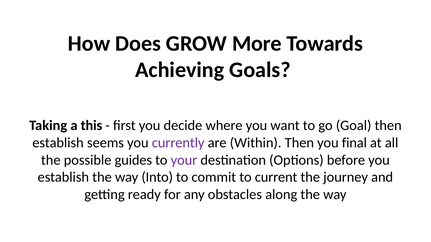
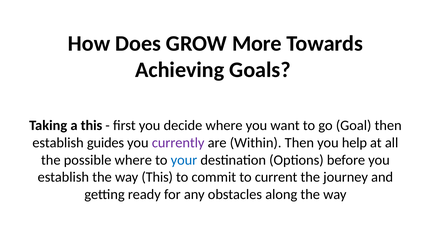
seems: seems -> guides (106, 143)
final: final -> help (354, 143)
possible guides: guides -> where (133, 160)
your colour: purple -> blue (184, 160)
way Into: Into -> This (157, 178)
